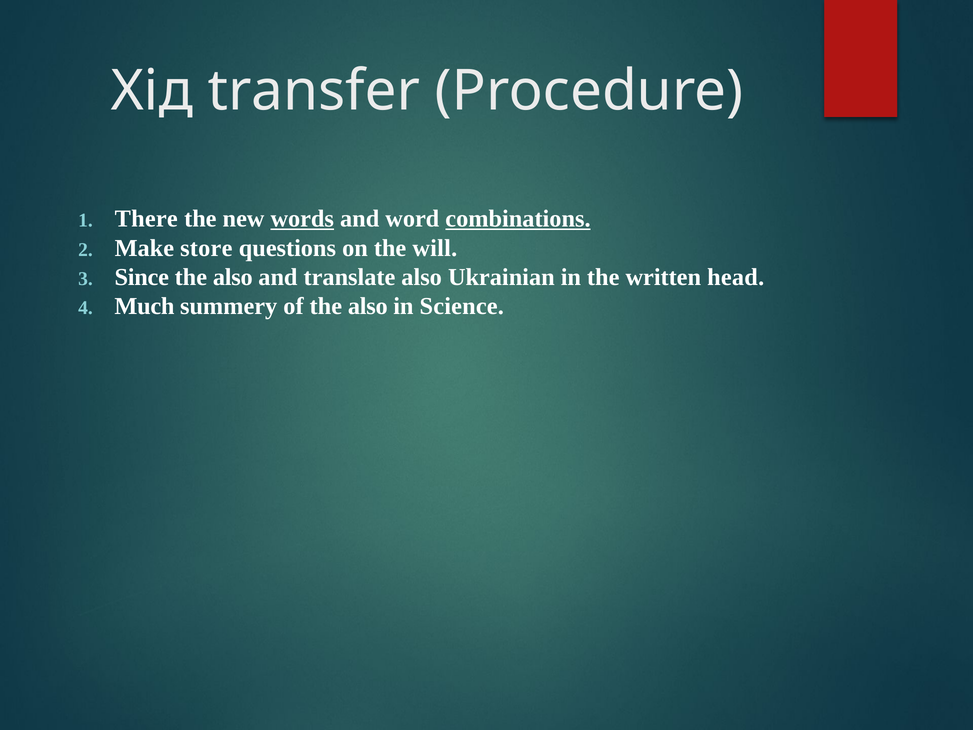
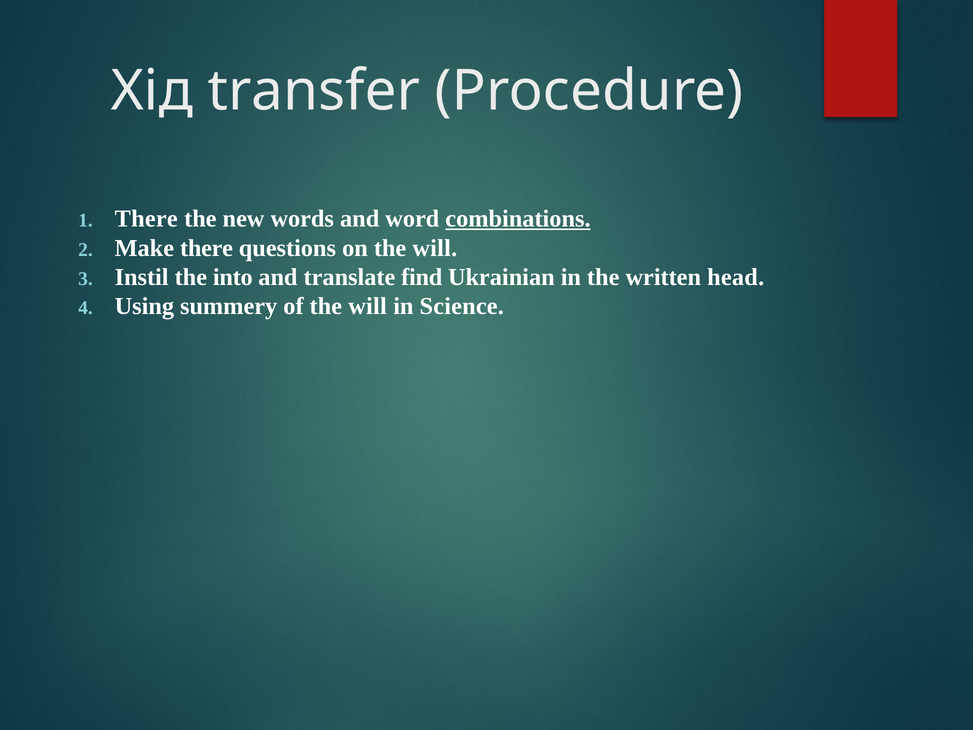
words underline: present -> none (302, 219)
Make store: store -> there (207, 248)
Since: Since -> Instil (142, 277)
also: also -> into (233, 277)
translate also: also -> find (422, 277)
Much: Much -> Using (144, 306)
of the also: also -> will (368, 306)
